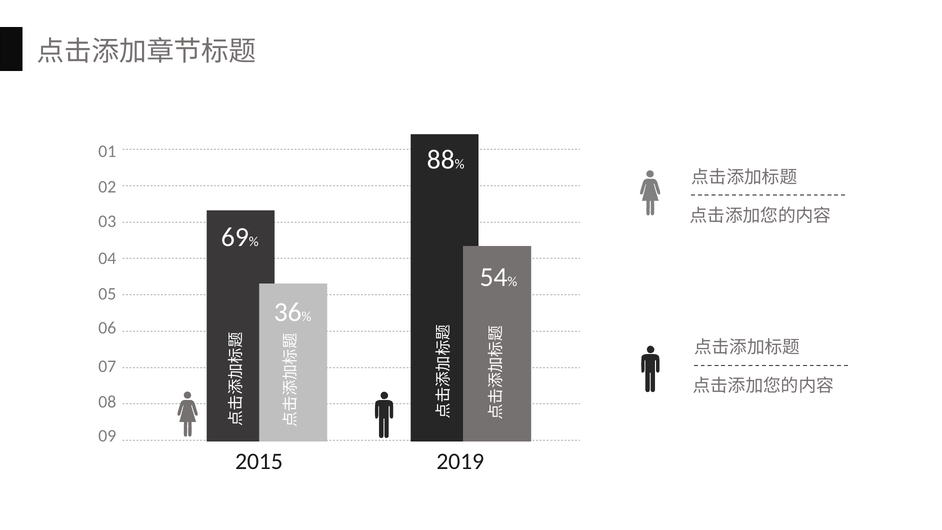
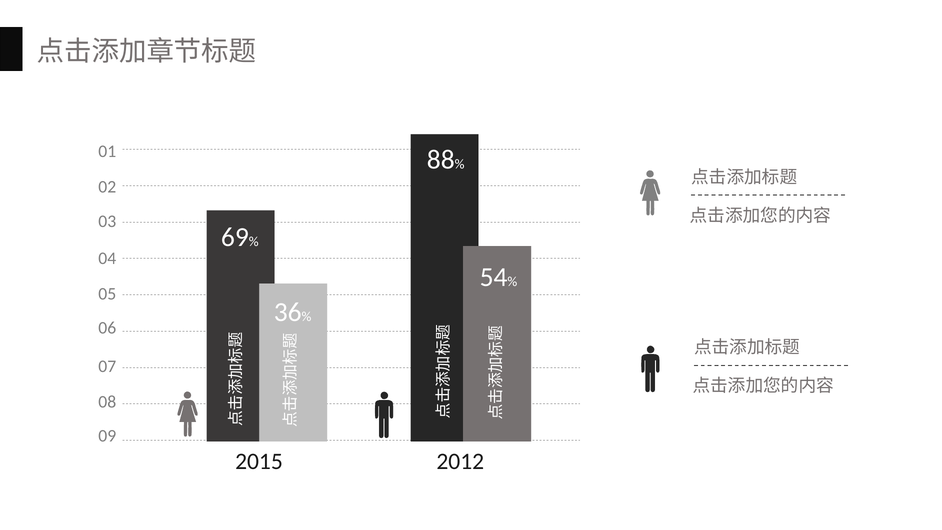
2019: 2019 -> 2012 (460, 461)
